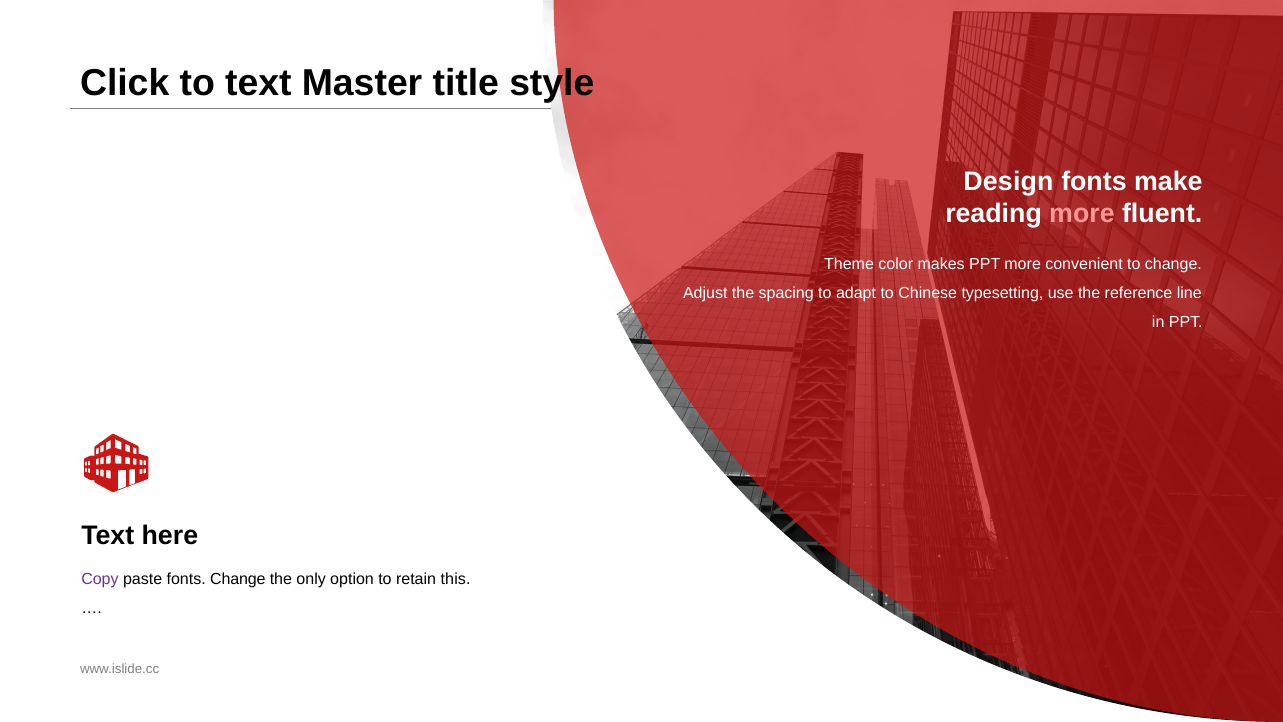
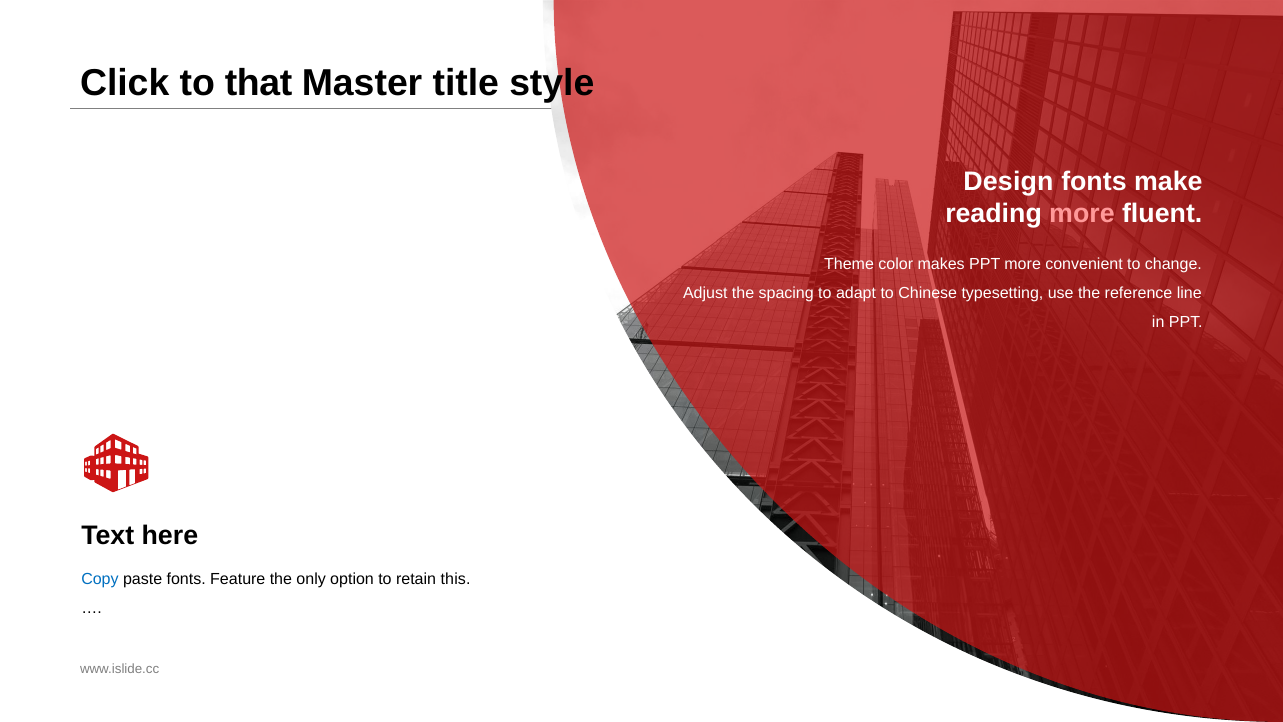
to text: text -> that (259, 83)
Copy colour: purple -> blue (100, 579)
fonts Change: Change -> Feature (238, 579)
